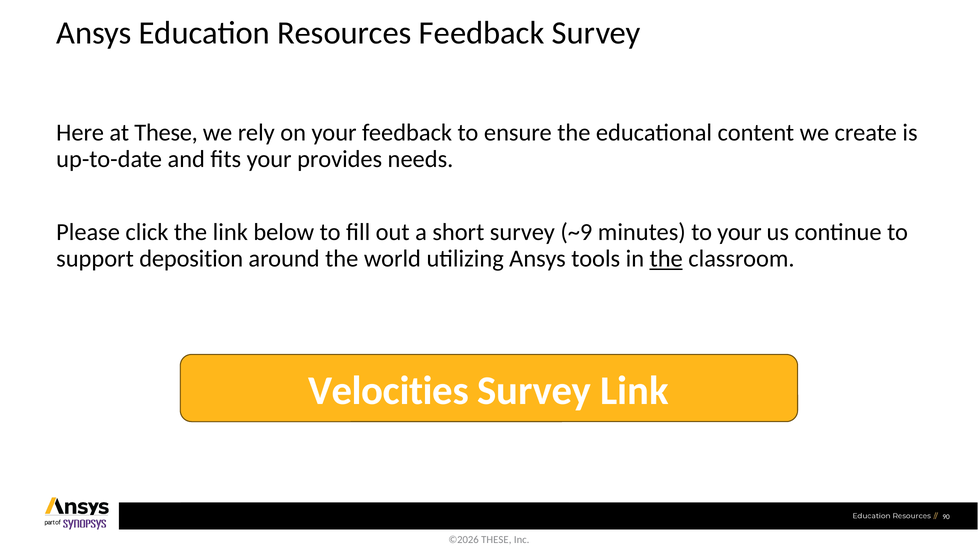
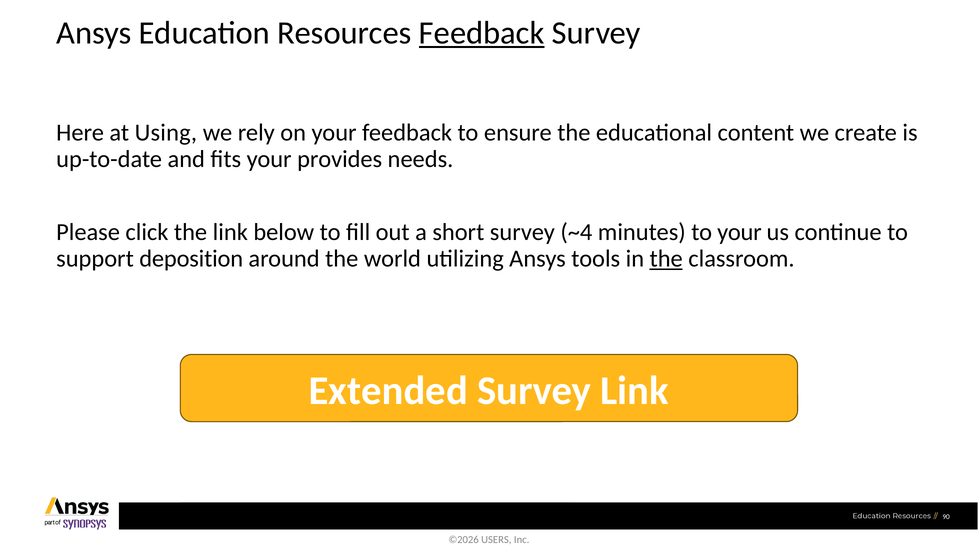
Feedback underline: none -> present (482, 33)
at These: These -> Using (166, 133)
~9: ~9 -> ~4 (576, 232)
Velocities: Velocities -> Extended (388, 391)
THESE: THESE -> USERS (496, 540)
